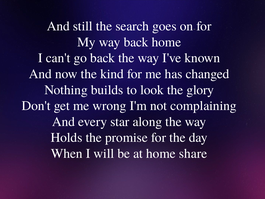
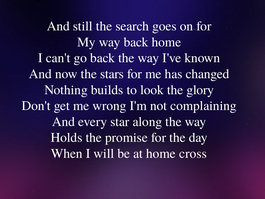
kind: kind -> stars (112, 74)
share: share -> cross (193, 153)
